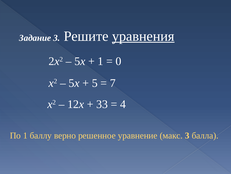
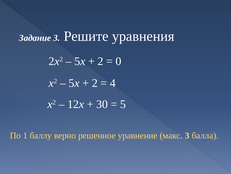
уравнения underline: present -> none (143, 36)
1: 1 -> 2 (100, 61)
5: 5 -> 2 (95, 83)
7: 7 -> 4 (113, 83)
33: 33 -> 30 (102, 104)
4: 4 -> 5 (123, 104)
